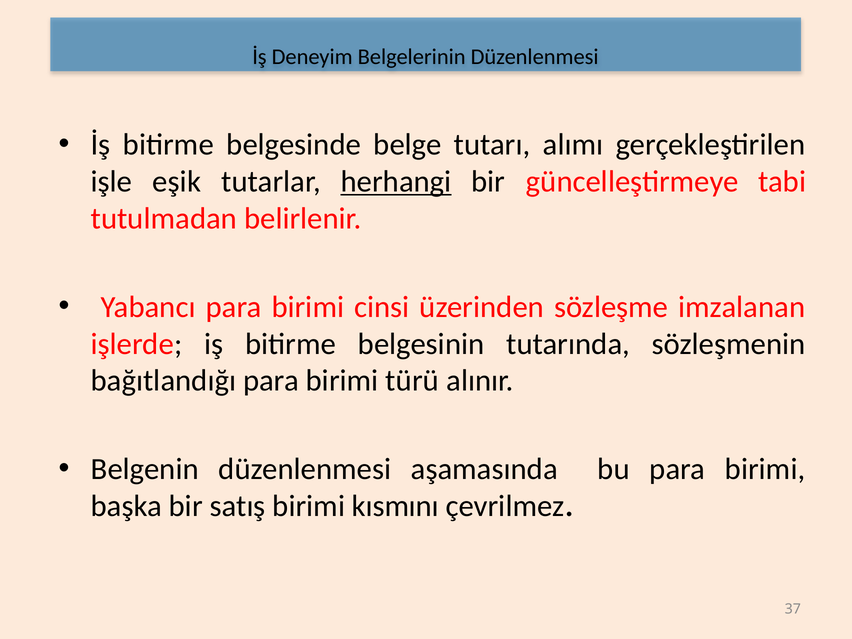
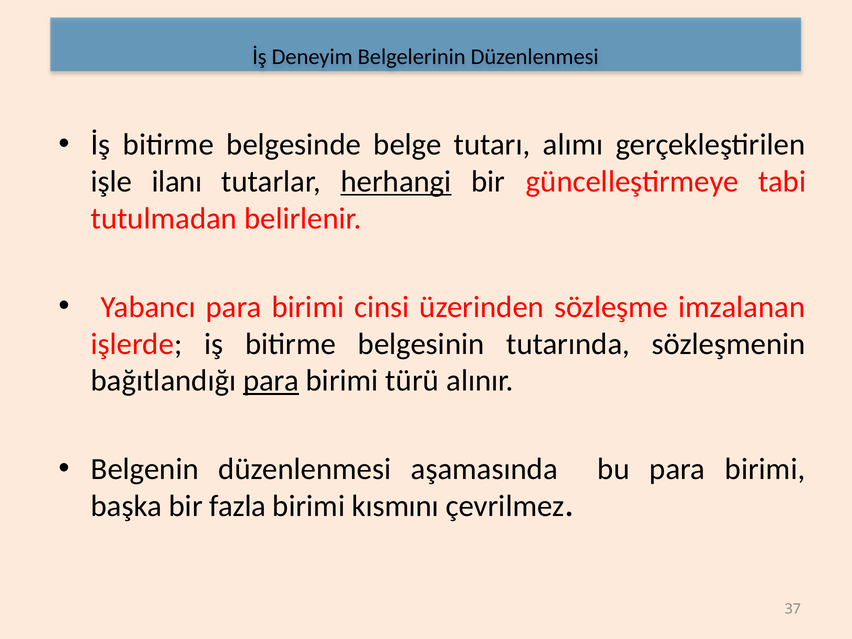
eşik: eşik -> ilanı (177, 182)
para underline: none -> present (271, 381)
satış: satış -> fazla (238, 506)
